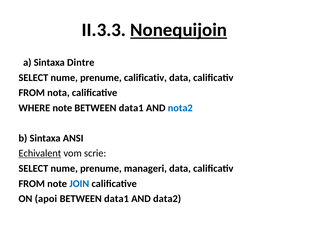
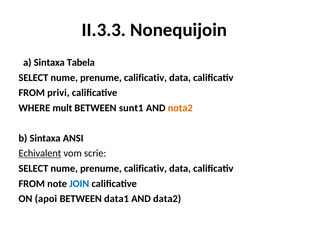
Nonequijoin underline: present -> none (179, 30)
Dintre: Dintre -> Tabela (81, 63)
nota: nota -> privi (58, 93)
WHERE note: note -> mult (62, 108)
data1: data1 -> sunt1 (131, 108)
nota2 colour: blue -> orange (180, 108)
manageri: manageri -> calificativ (145, 168)
